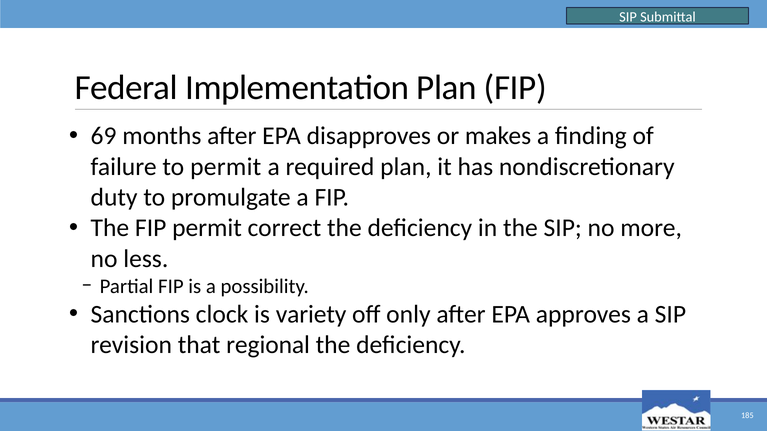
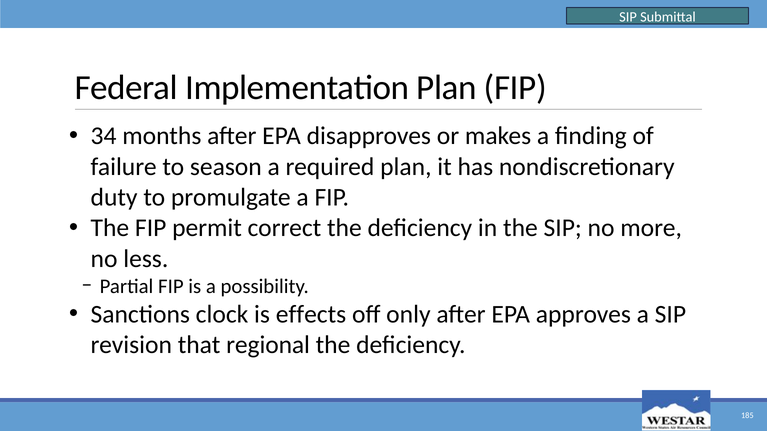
69: 69 -> 34 (104, 136)
to permit: permit -> season (226, 167)
variety: variety -> effects (311, 315)
